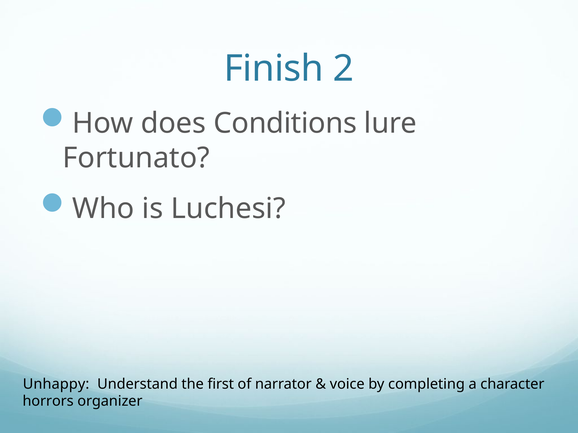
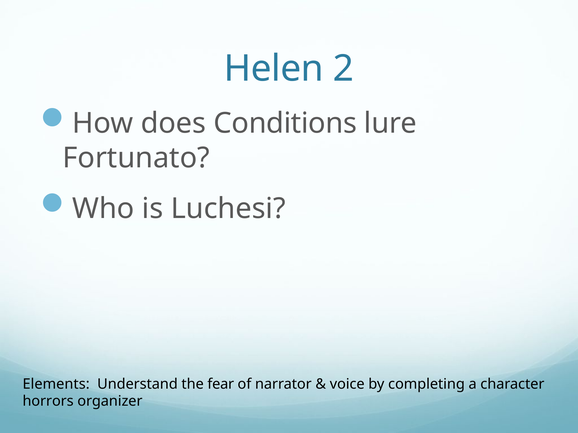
Finish: Finish -> Helen (274, 69)
Unhappy: Unhappy -> Elements (56, 384)
first: first -> fear (221, 384)
